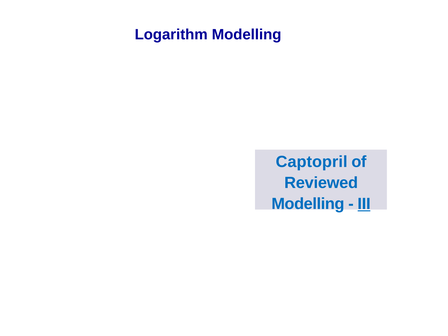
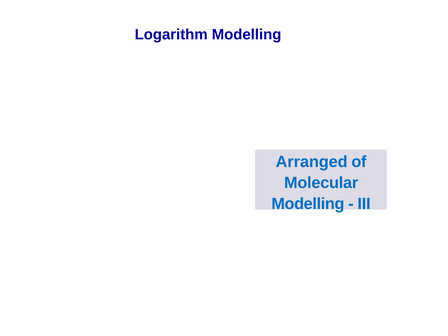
Captopril: Captopril -> Arranged (312, 162)
Reviewed: Reviewed -> Molecular (321, 183)
III underline: present -> none (364, 204)
